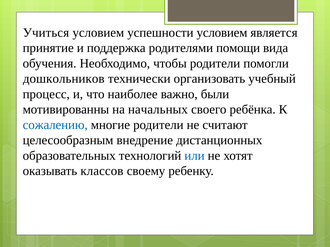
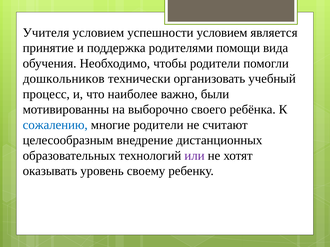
Учиться: Учиться -> Учителя (46, 33)
начальных: начальных -> выборочно (158, 110)
или colour: blue -> purple (194, 156)
классов: классов -> уровень (102, 171)
